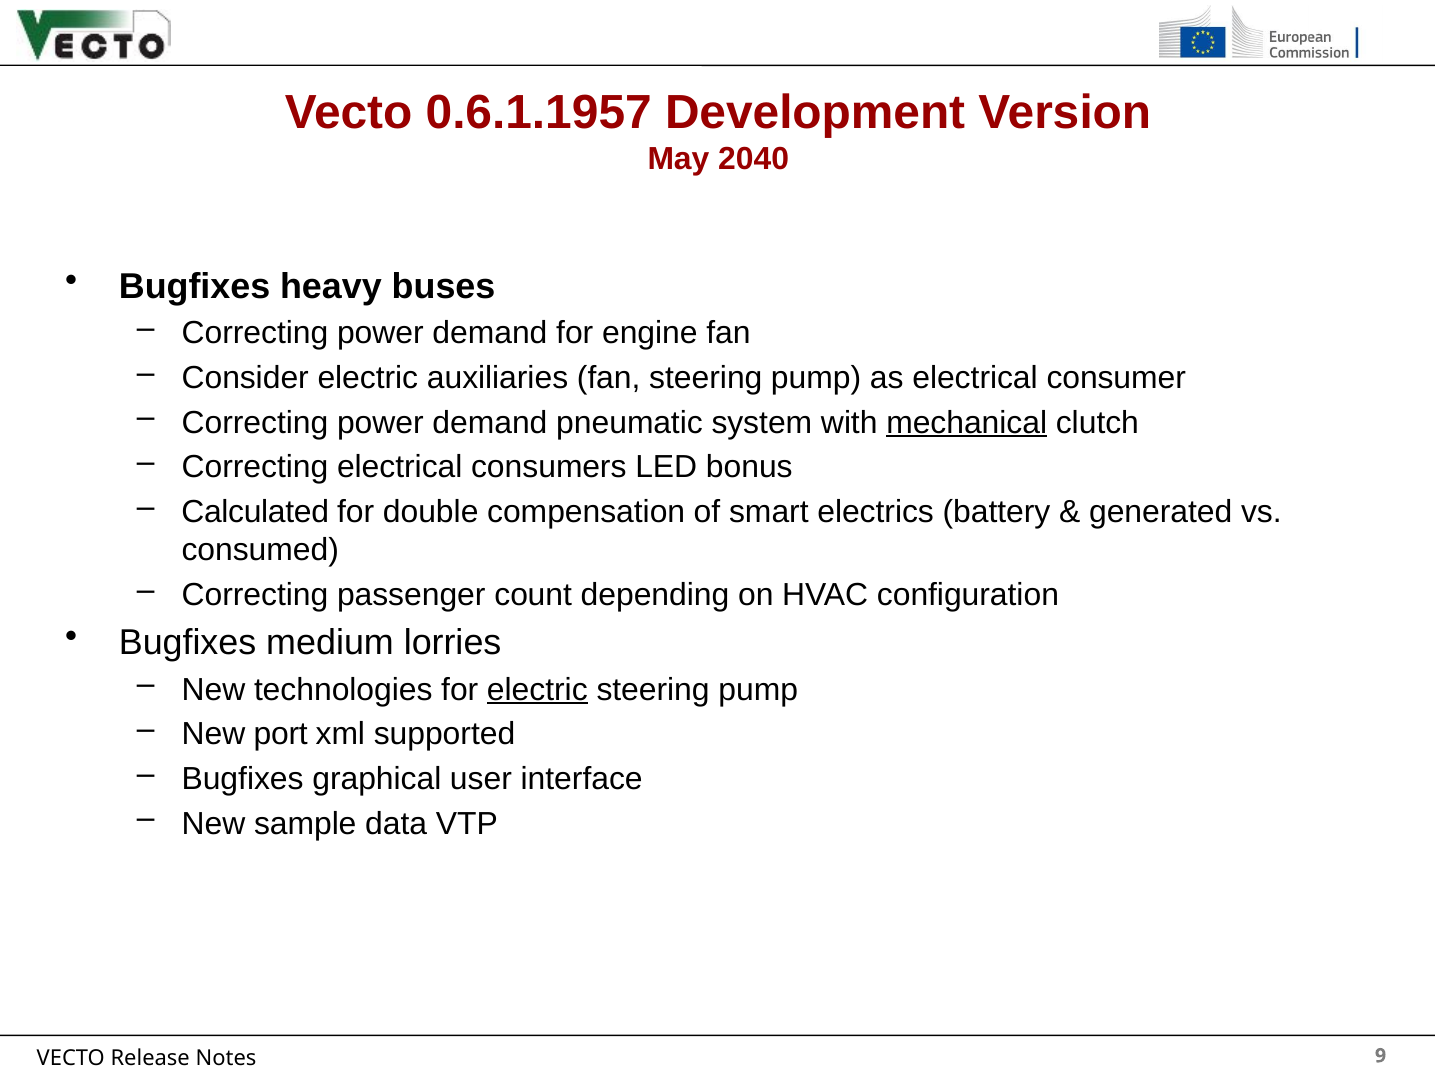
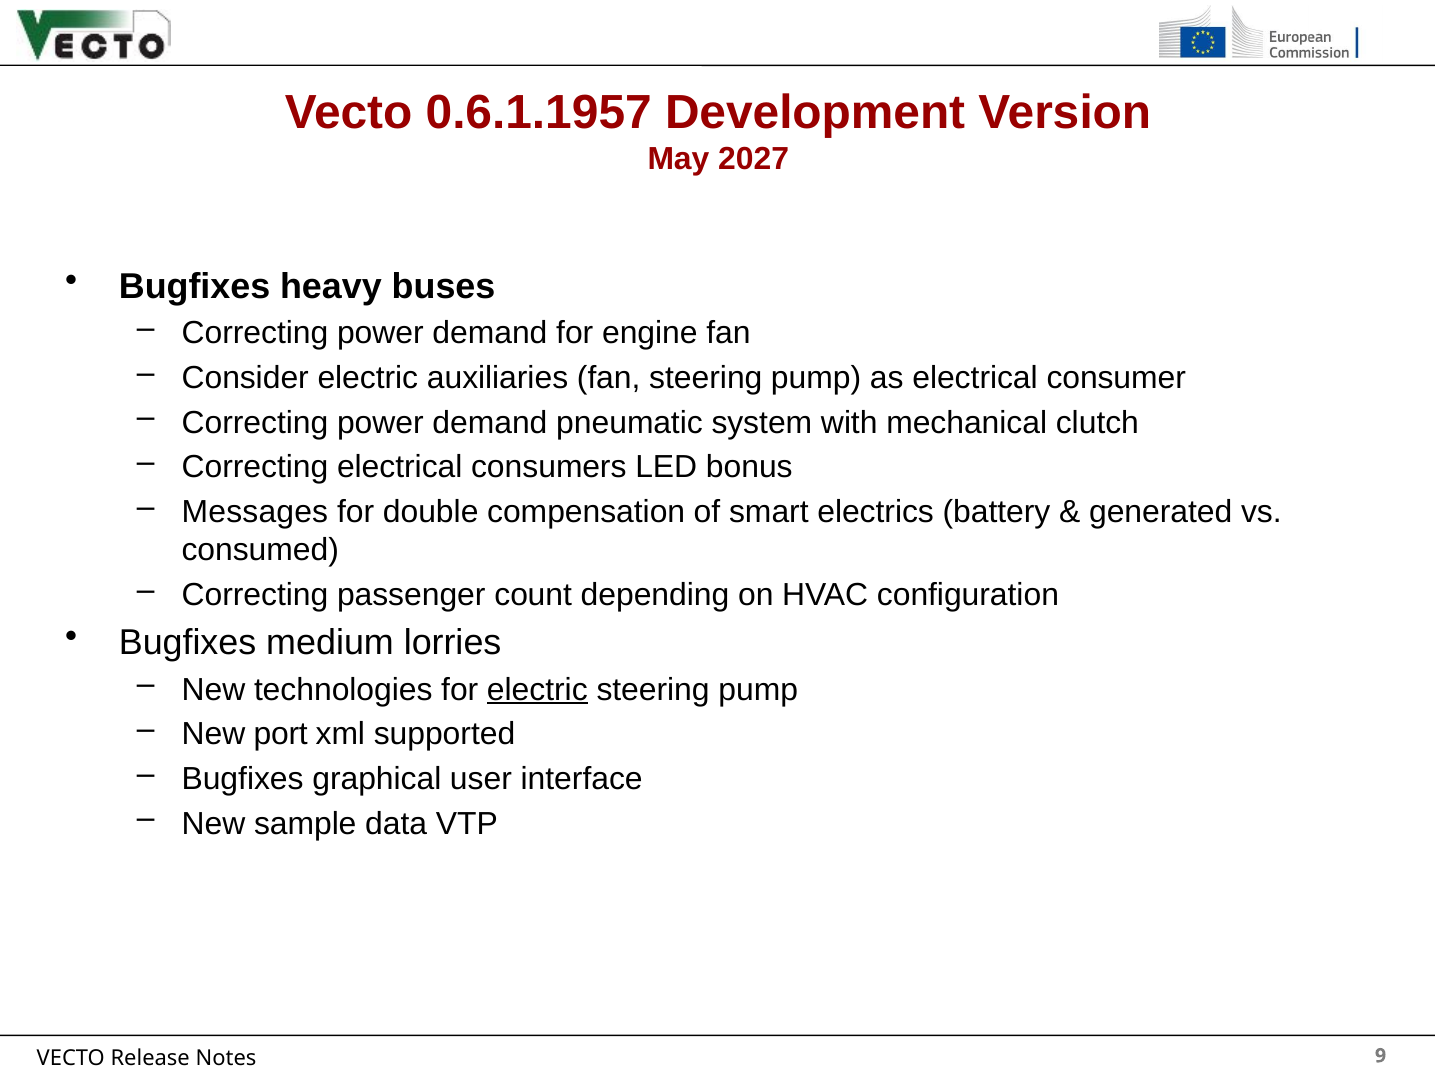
2040: 2040 -> 2027 (754, 159)
mechanical underline: present -> none (967, 423)
Calculated: Calculated -> Messages (255, 512)
